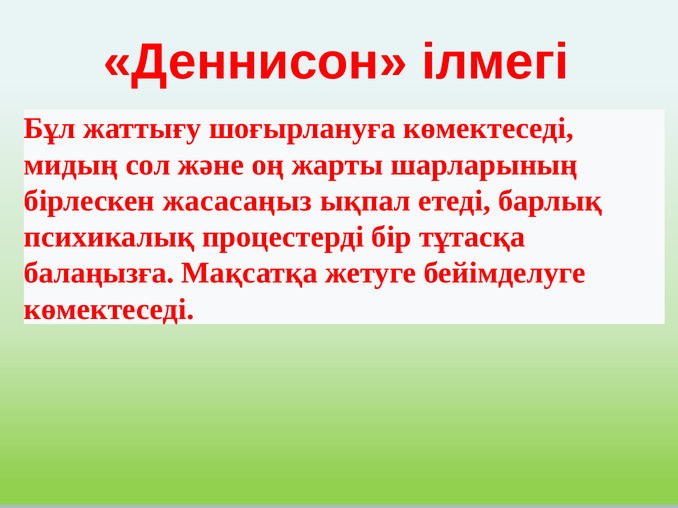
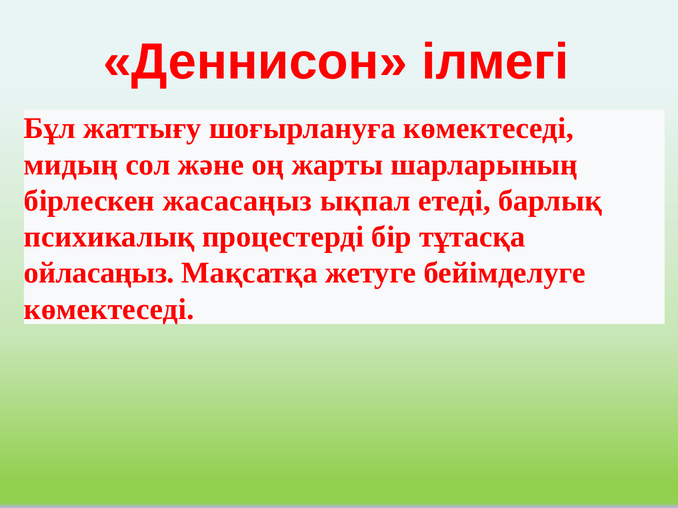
балаңызға: балаңызға -> ойласаңыз (99, 273)
